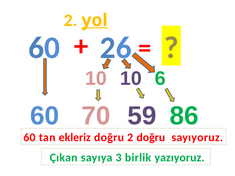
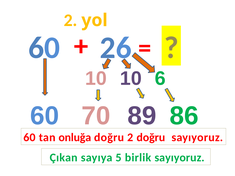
yol underline: present -> none (95, 20)
59: 59 -> 89 (142, 116)
ekleriz: ekleriz -> onluğa (75, 138)
3: 3 -> 5 (119, 158)
birlik yazıyoruz: yazıyoruz -> sayıyoruz (180, 158)
